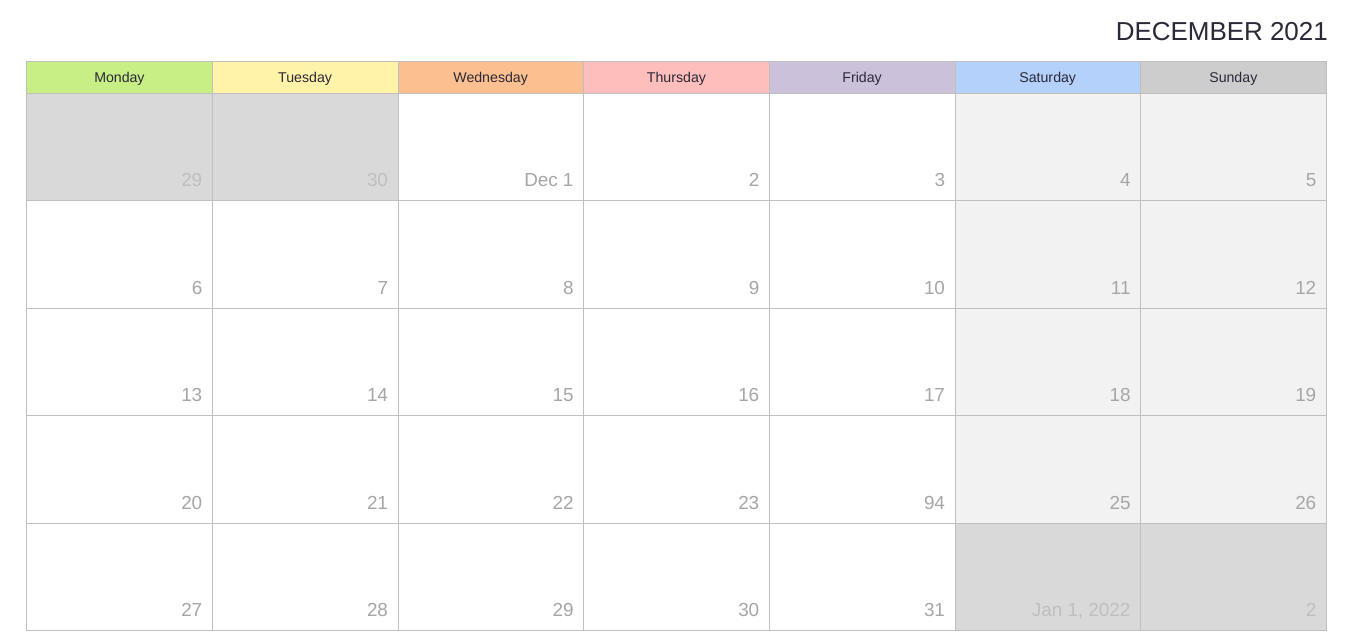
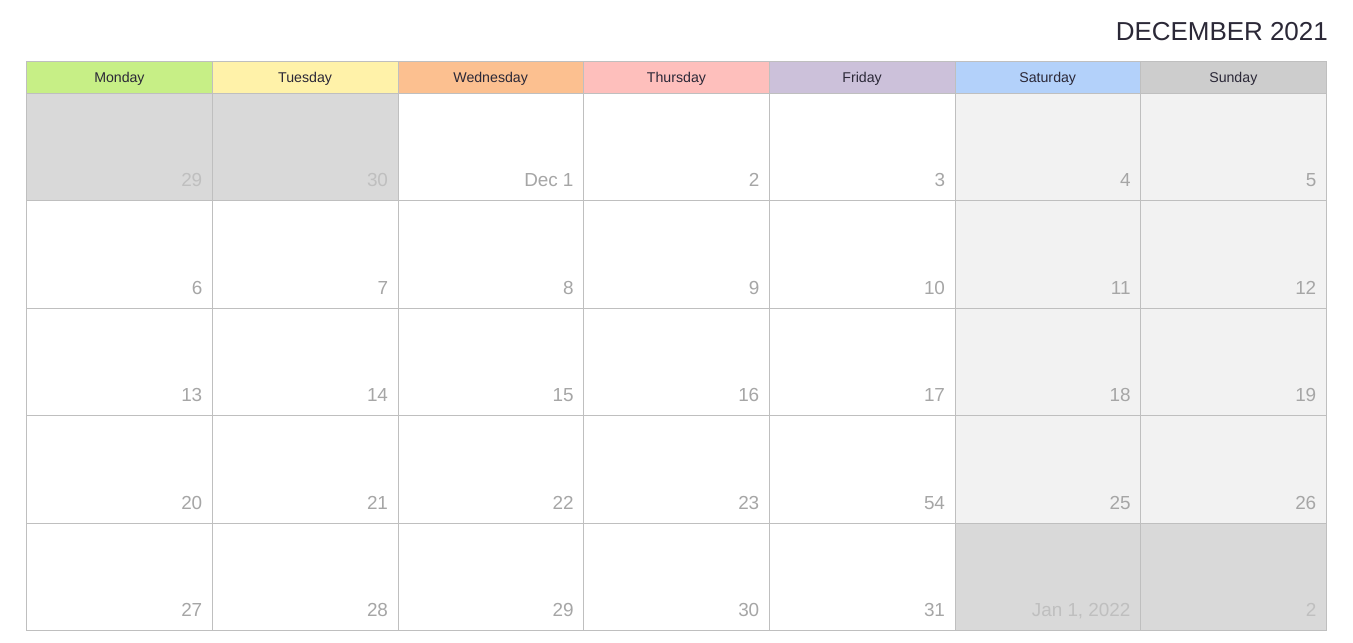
94: 94 -> 54 (934, 503)
